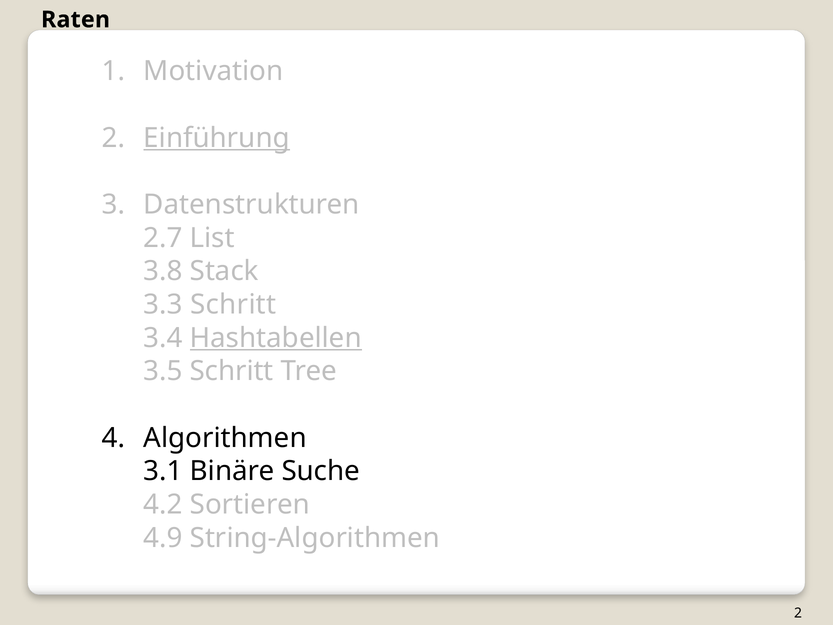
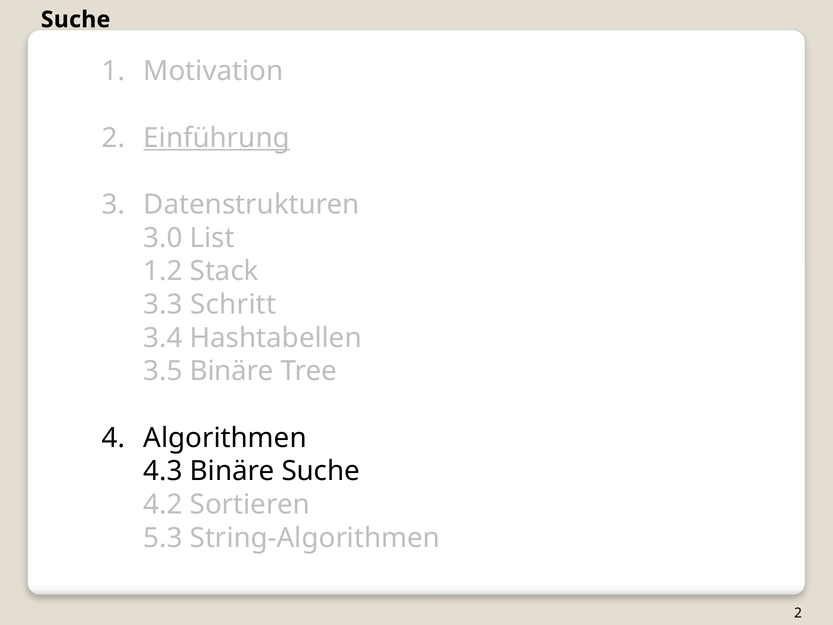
Raten: Raten -> Suche (76, 20)
2.7: 2.7 -> 3.0 (163, 238)
3.8: 3.8 -> 1.2 (163, 271)
Hashtabellen underline: present -> none (276, 338)
3.5 Schritt: Schritt -> Binäre (232, 371)
3.1: 3.1 -> 4.3 (163, 471)
4.9: 4.9 -> 5.3 (163, 538)
